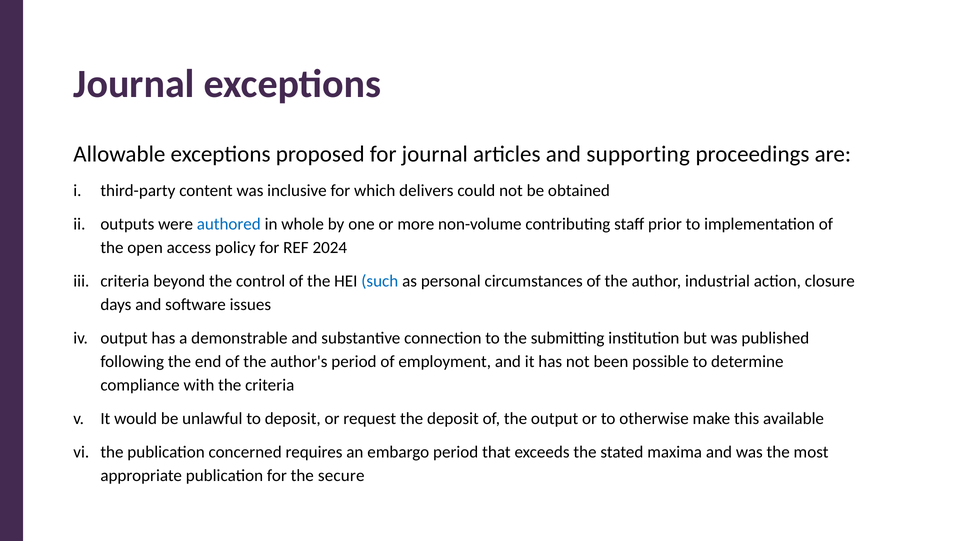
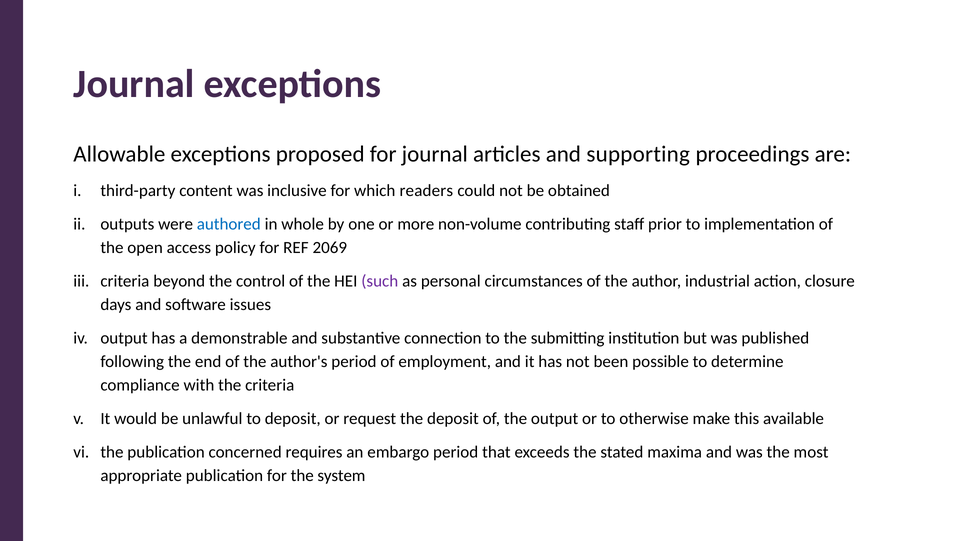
delivers: delivers -> readers (426, 191)
2024: 2024 -> 2069 (330, 248)
such colour: blue -> purple (380, 281)
secure: secure -> system (341, 476)
